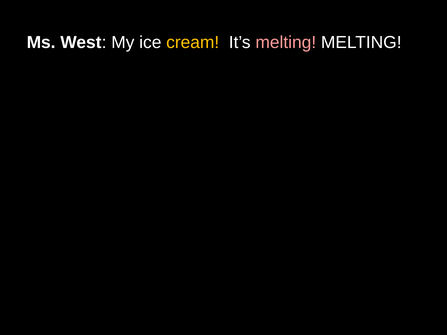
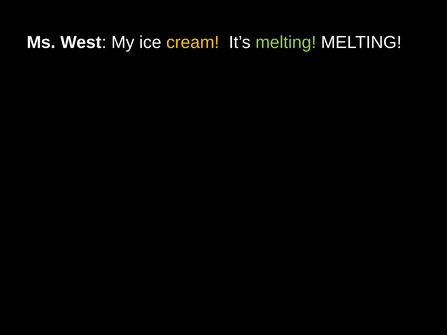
melting colour: pink -> light green (286, 43)
